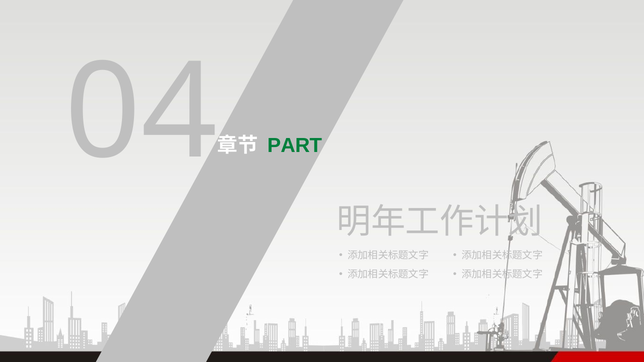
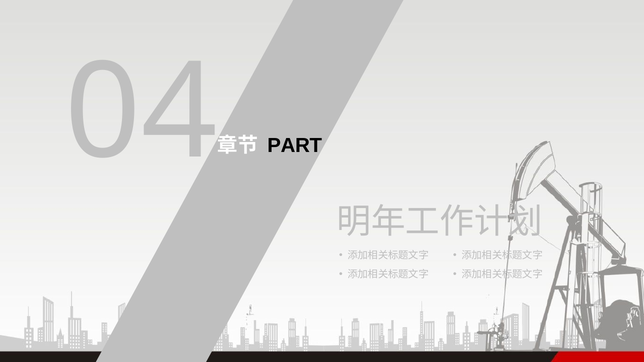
PART colour: green -> black (295, 146)
